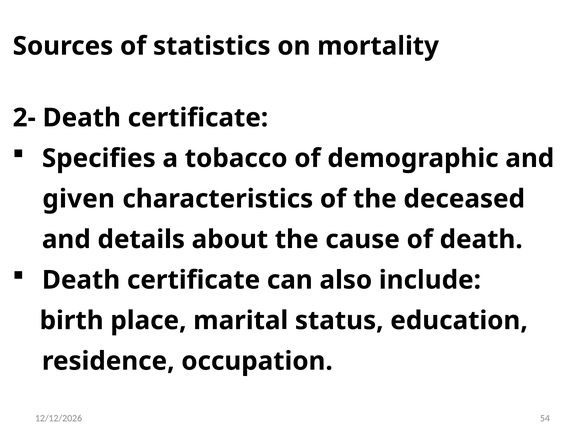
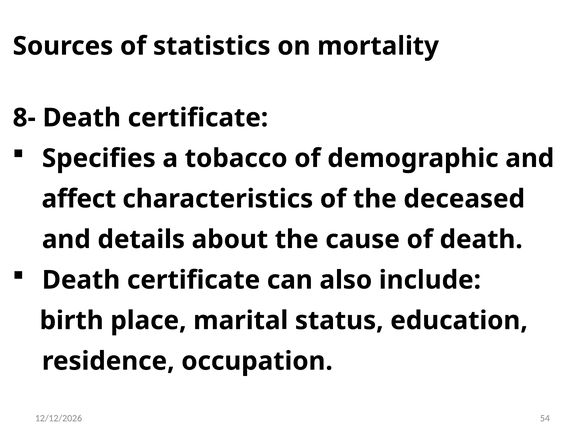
2-: 2- -> 8- (24, 118)
given: given -> affect (79, 199)
